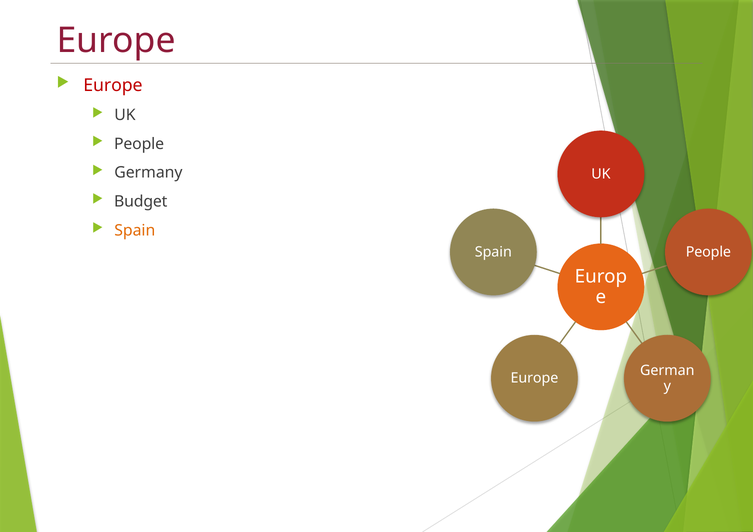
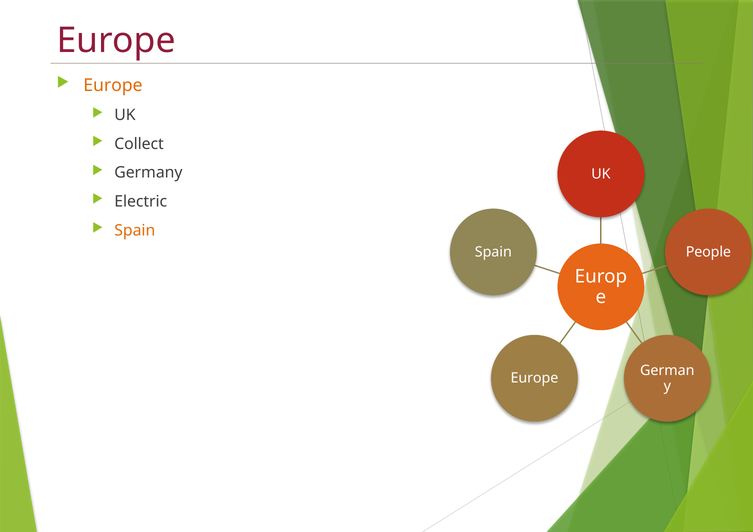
Europe colour: red -> orange (113, 85)
People: People -> Collect (139, 144)
Budget: Budget -> Electric (141, 202)
